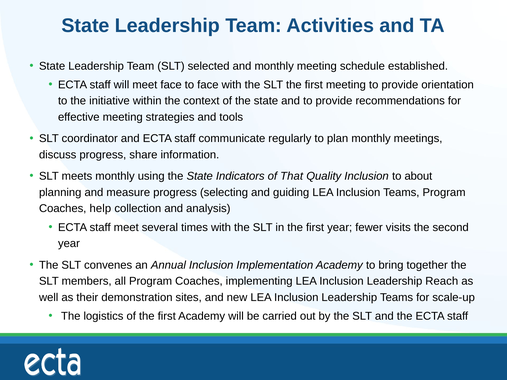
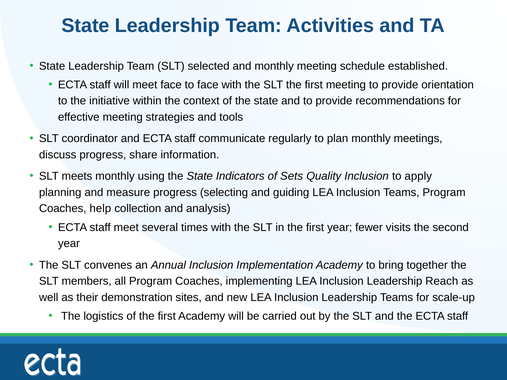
That: That -> Sets (292, 176)
about: about -> apply (418, 176)
